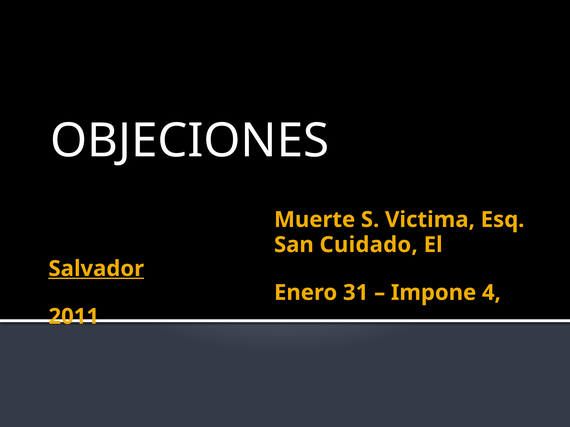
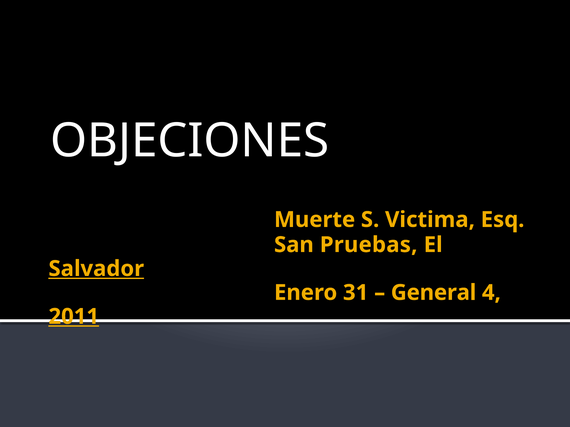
Cuidado: Cuidado -> Pruebas (369, 245)
Impone: Impone -> General (434, 293)
2011 underline: none -> present (74, 317)
